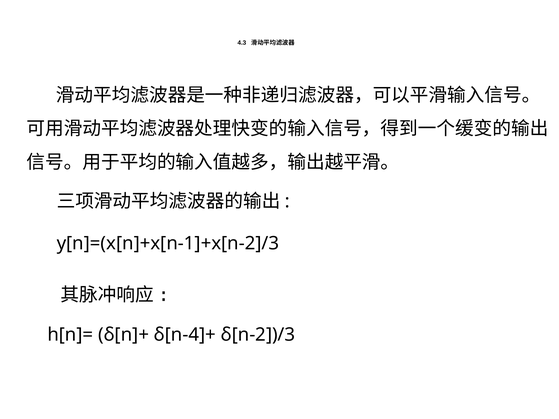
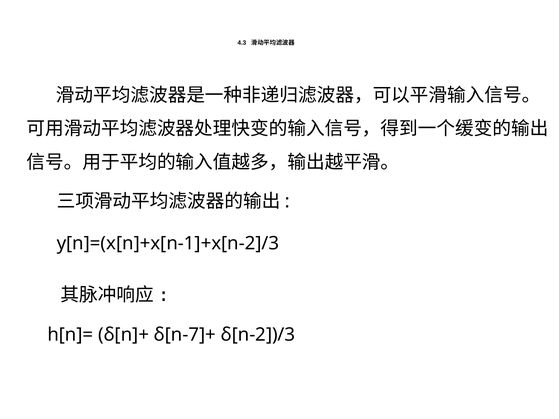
δ[n-4]+: δ[n-4]+ -> δ[n-7]+ (185, 335)
